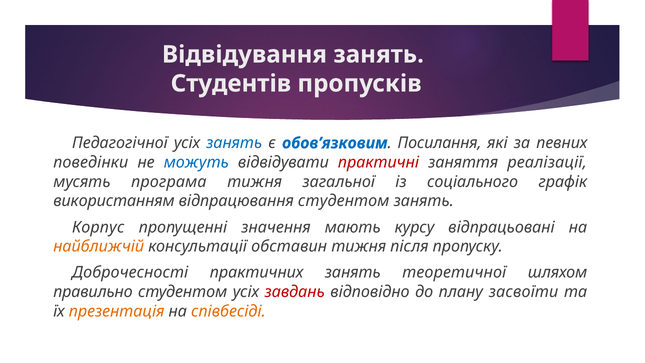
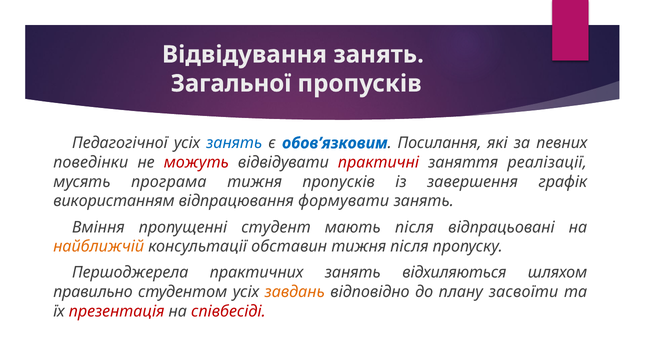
Студентів: Студентів -> Загальної (231, 84)
можуть colour: blue -> red (196, 162)
тижня загальної: загальної -> пропусків (339, 182)
соціального: соціального -> завершення (473, 182)
відпрацювання студентом: студентом -> формувати (344, 201)
Корпус: Корпус -> Вміння (98, 227)
значення: значення -> студент (276, 227)
мають курсу: курсу -> після (414, 227)
Доброчесності: Доброчесності -> Першоджерела (130, 273)
теоретичної: теоретичної -> відхиляються (454, 273)
завдань colour: red -> orange (295, 292)
презентація colour: orange -> red (117, 311)
співбесіді colour: orange -> red (228, 311)
